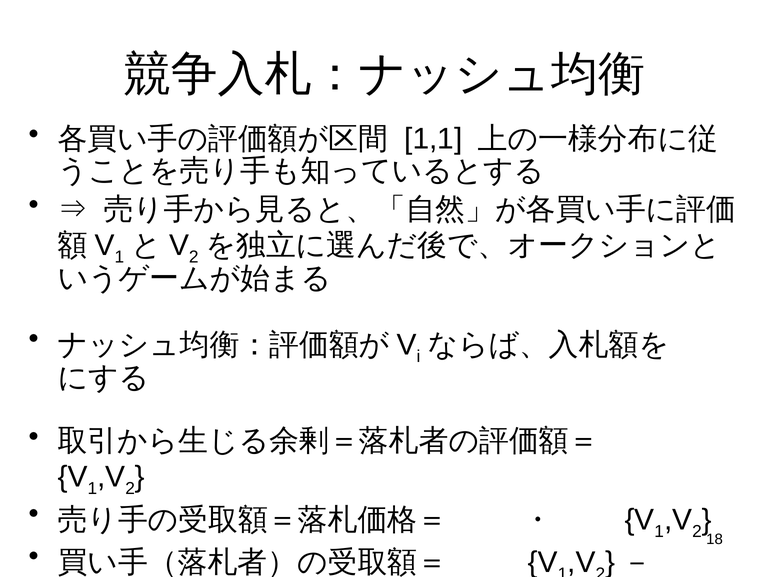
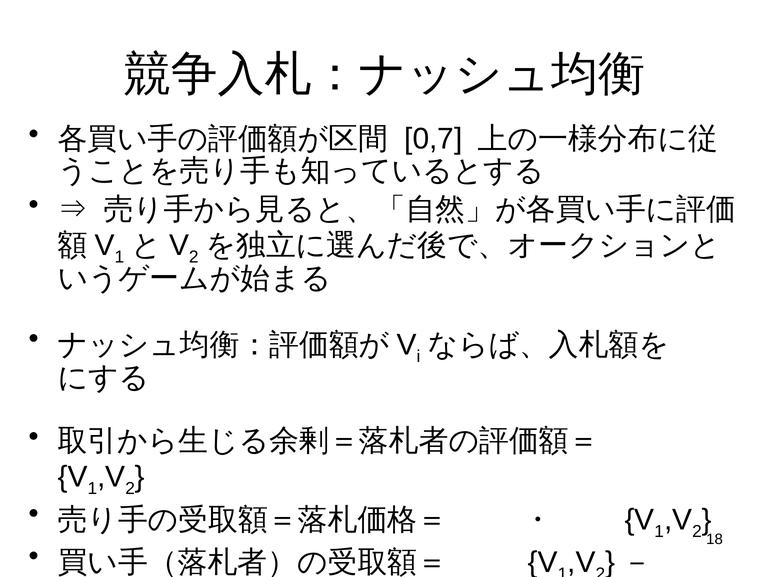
1,1: 1,1 -> 0,7 (433, 139)
